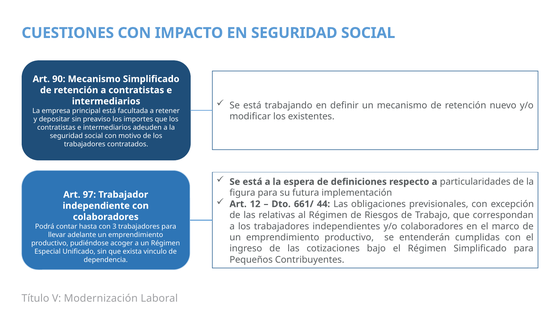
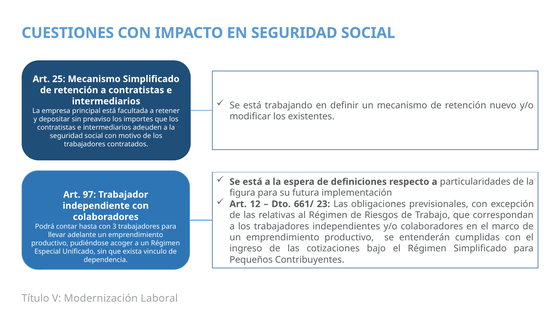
90: 90 -> 25 (59, 79)
44: 44 -> 23 (323, 204)
